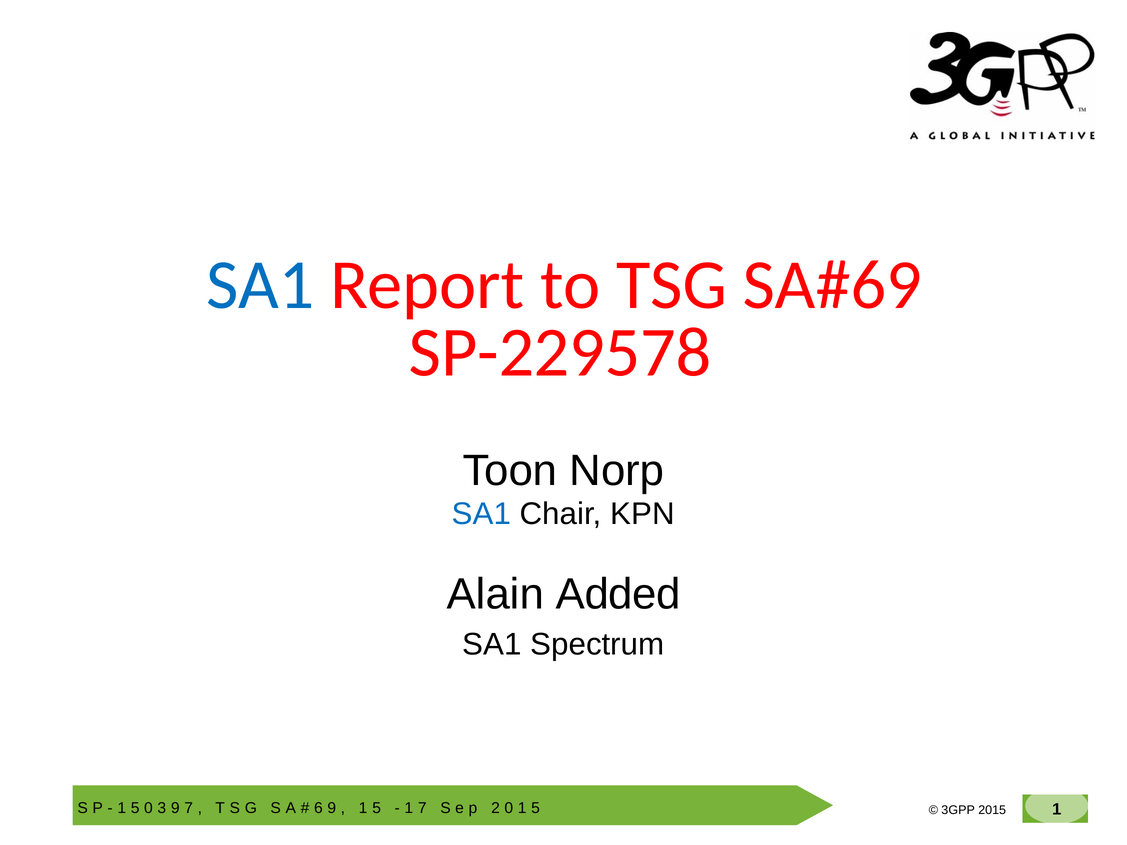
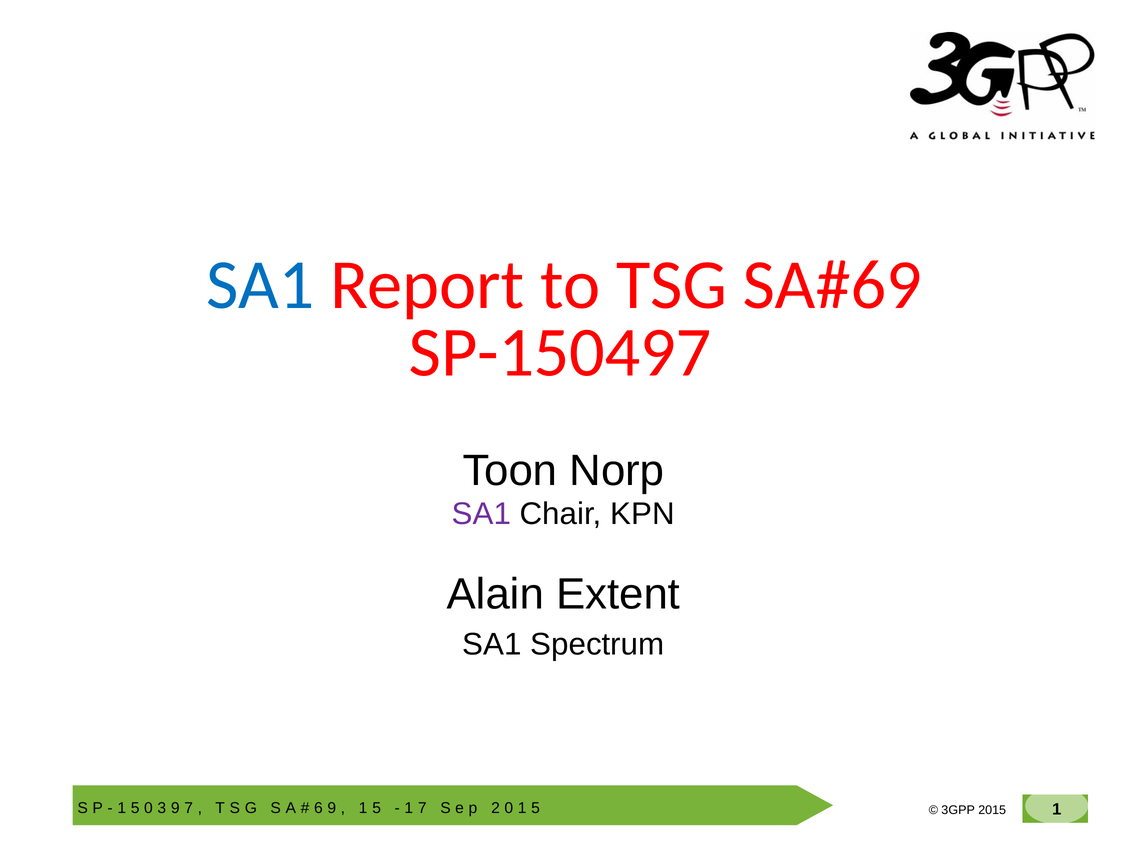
SP-229578: SP-229578 -> SP-150497 (560, 353)
SA1 colour: blue -> purple (481, 514)
Added: Added -> Extent (618, 595)
